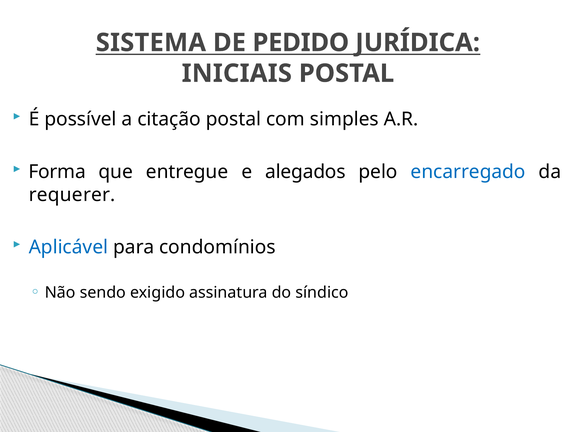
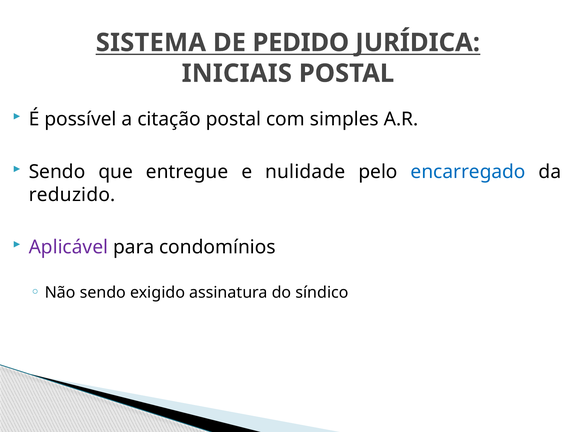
Forma: Forma -> Sendo (57, 172)
alegados: alegados -> nulidade (305, 172)
requerer: requerer -> reduzido (72, 195)
Aplicável colour: blue -> purple (68, 247)
